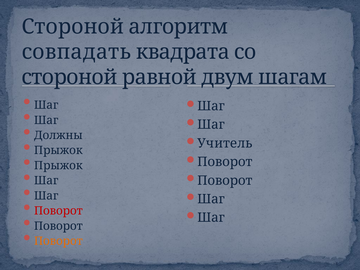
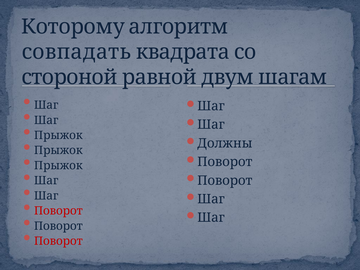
Стороной: Стороной -> Которому (73, 27)
Должны: Должны -> Прыжок (58, 135)
Учитель: Учитель -> Должны (225, 143)
Поворот colour: orange -> red (58, 241)
